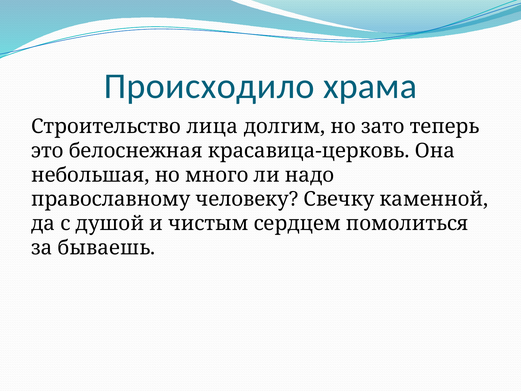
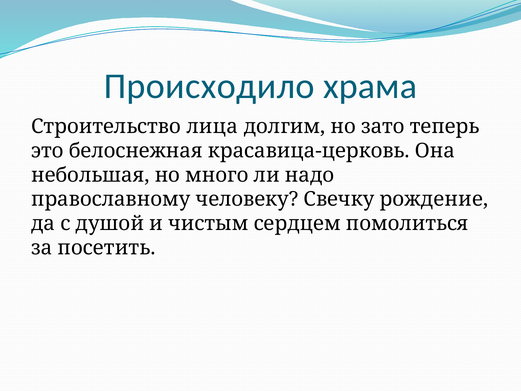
каменной: каменной -> рождение (434, 199)
бываешь: бываешь -> посетить (106, 248)
